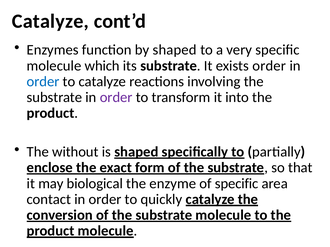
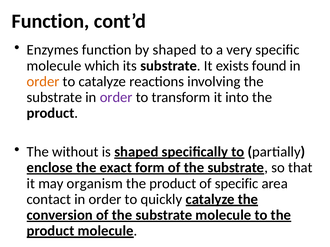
Catalyze: Catalyze -> Function (50, 21)
exists order: order -> found (269, 66)
order colour: blue -> orange (43, 82)
biological: biological -> organism (95, 184)
enzyme: enzyme -> product (173, 184)
